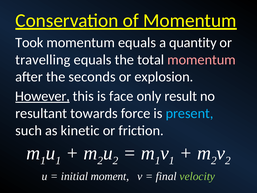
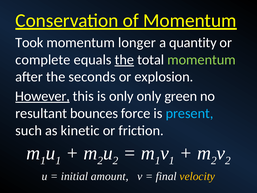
momentum equals: equals -> longer (137, 43)
travelling: travelling -> complete (43, 60)
the underline: none -> present (124, 60)
momentum colour: pink -> light green (202, 60)
is face: face -> only (121, 96)
result: result -> green (181, 96)
towards: towards -> bounces (94, 113)
moment: moment -> amount (110, 176)
velocity colour: light green -> yellow (197, 176)
